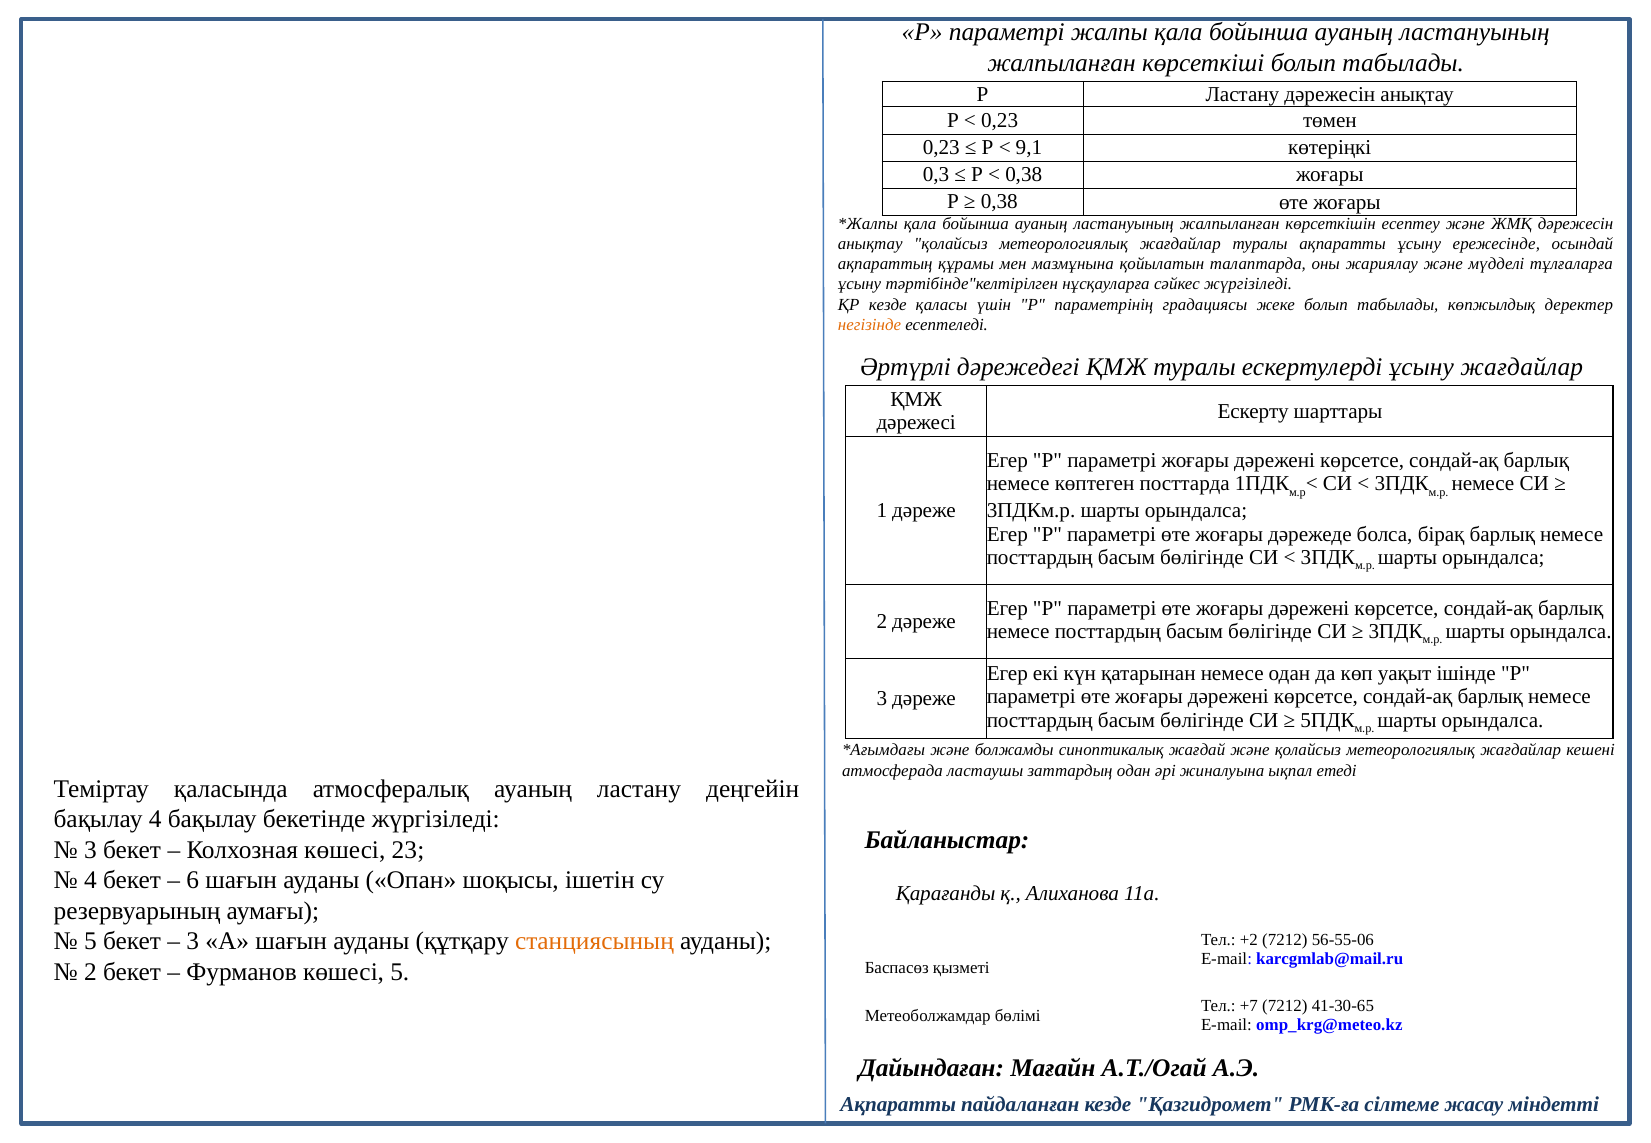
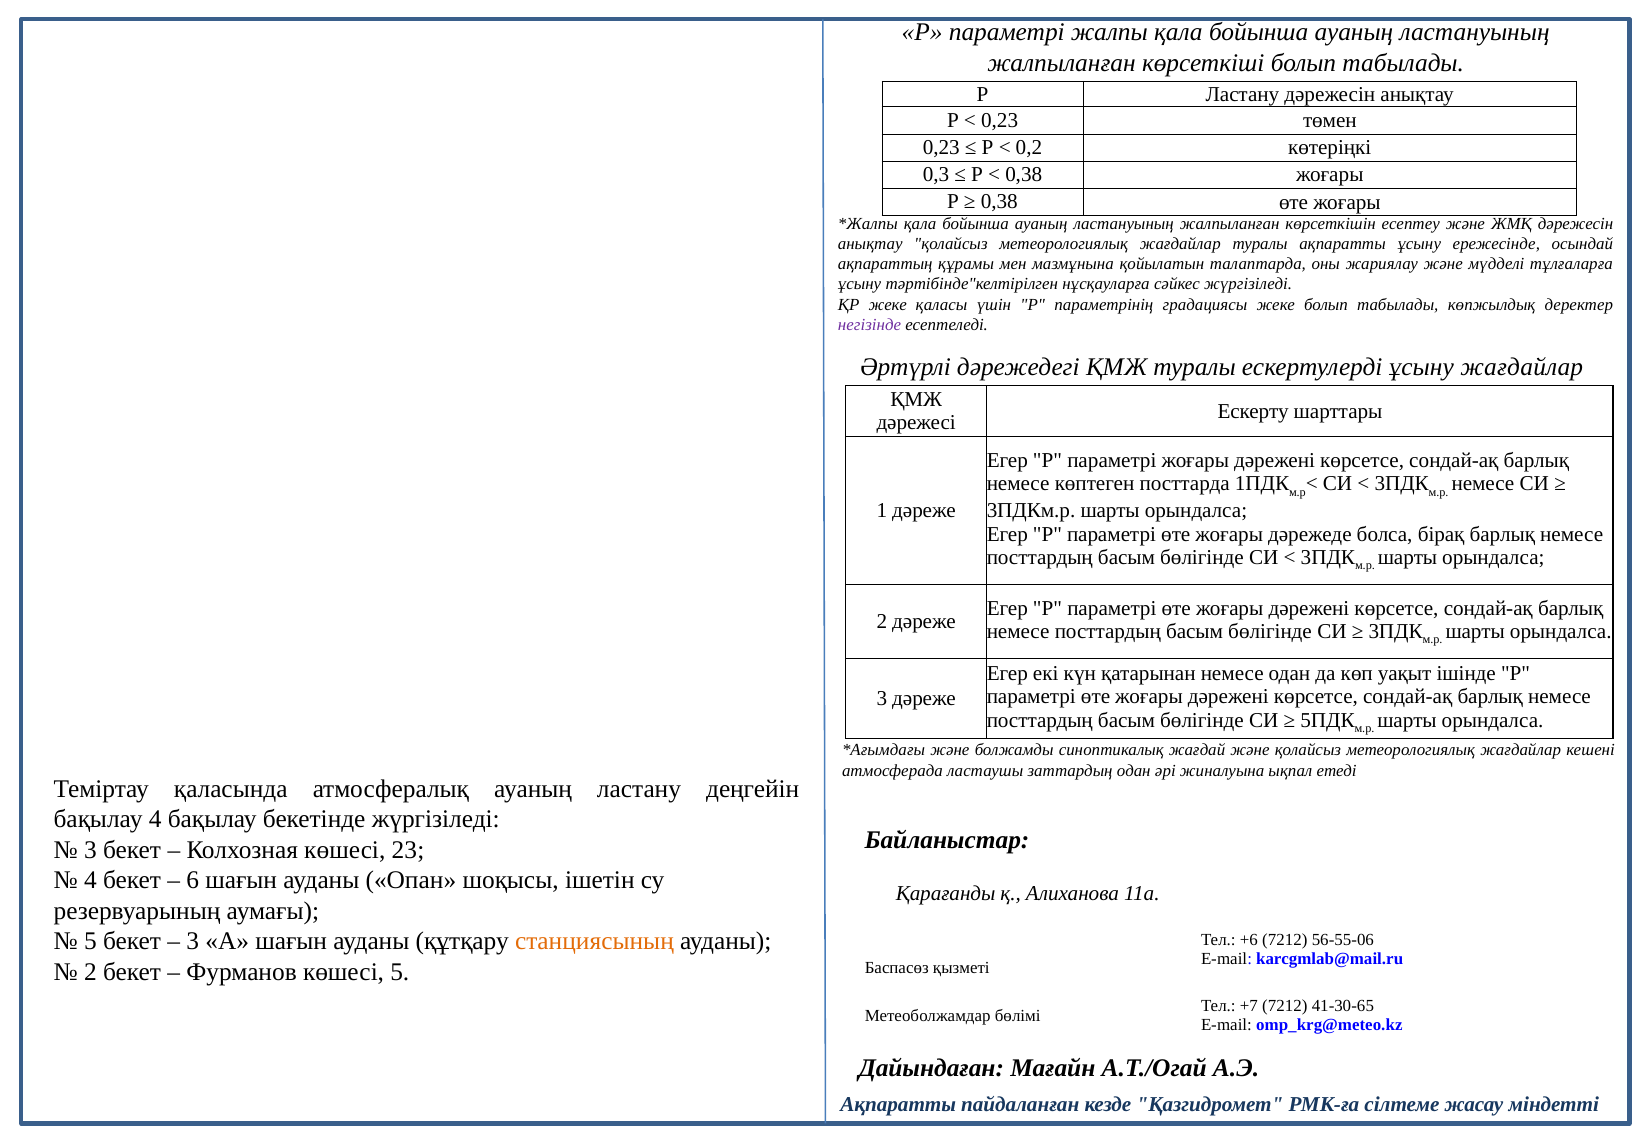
9,1: 9,1 -> 0,2 (1029, 147)
ҚР кезде: кезде -> жеке (888, 305)
негізінде colour: orange -> purple (870, 325)
+2: +2 -> +6 (1249, 940)
